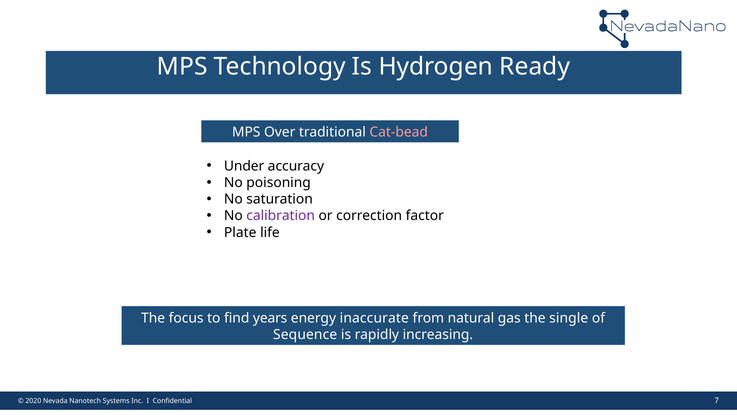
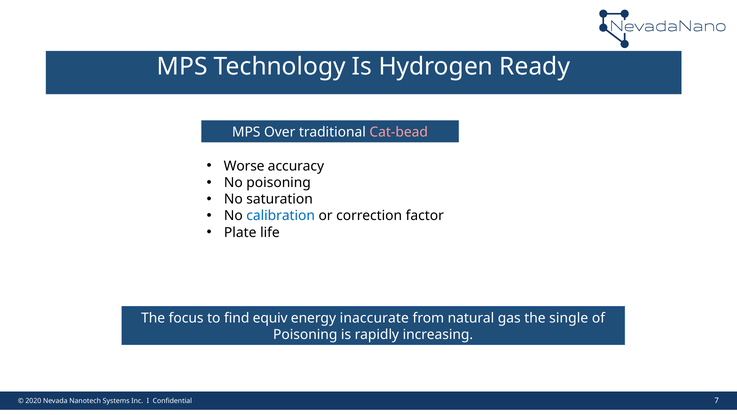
Under: Under -> Worse (244, 166)
calibration colour: purple -> blue (281, 216)
years: years -> equiv (270, 318)
Sequence: Sequence -> Poisoning (305, 334)
